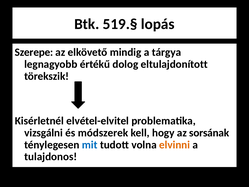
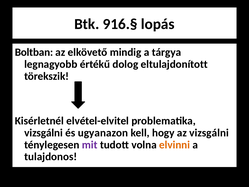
519.§: 519.§ -> 916.§ (120, 24)
Szerepe: Szerepe -> Boltban (34, 52)
módszerek: módszerek -> ugyanazon (103, 133)
az sorsának: sorsának -> vizsgálni (209, 133)
mit colour: blue -> purple (90, 145)
